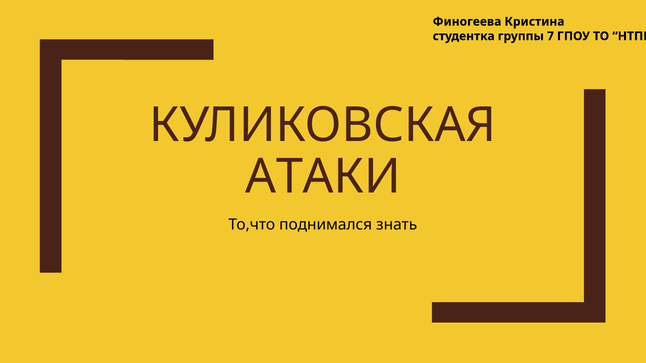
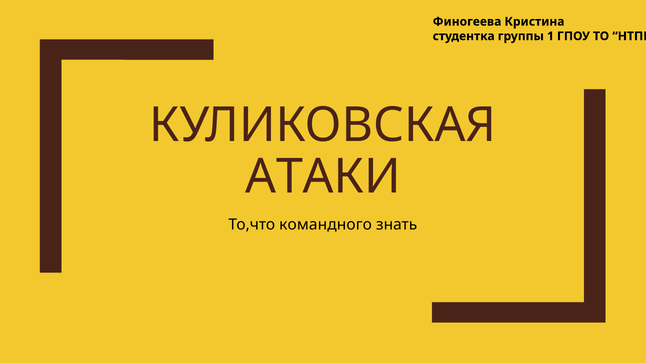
7: 7 -> 1 (550, 36)
поднимался: поднимался -> командного (326, 225)
